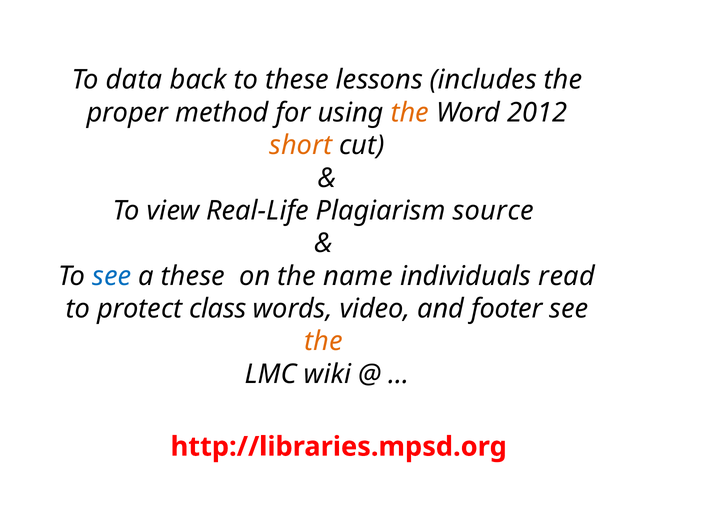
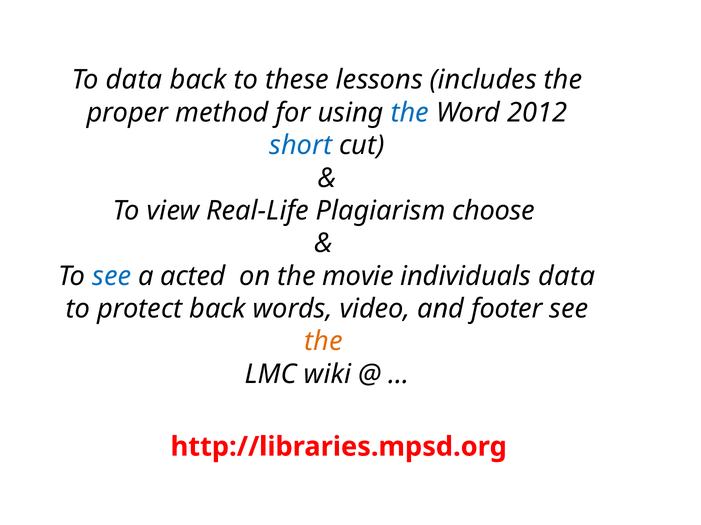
the colour: orange -> blue (410, 113)
short colour: orange -> blue (301, 146)
source: source -> choose (493, 211)
a these: these -> acted (193, 277)
name: name -> movie (358, 277)
individuals read: read -> data (567, 277)
protect class: class -> back (218, 309)
